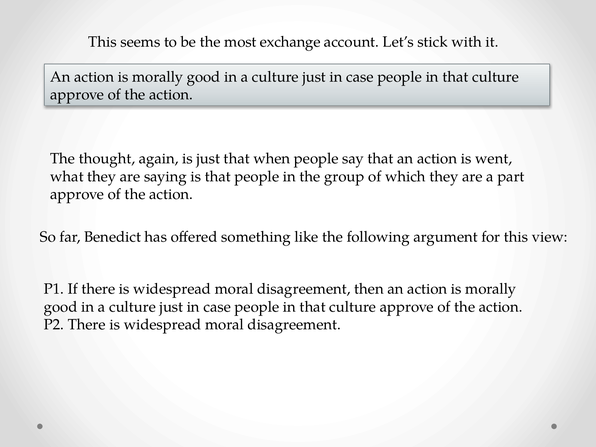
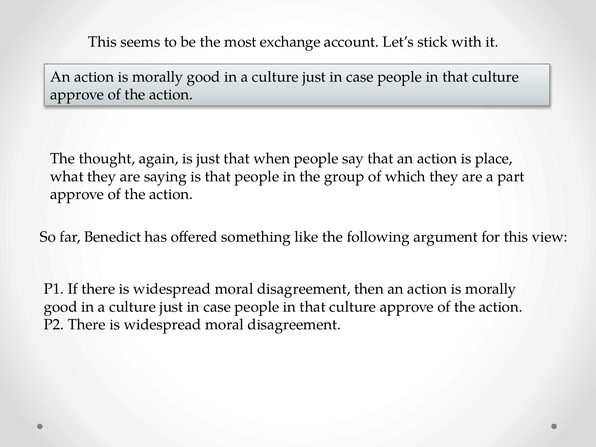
went: went -> place (494, 159)
